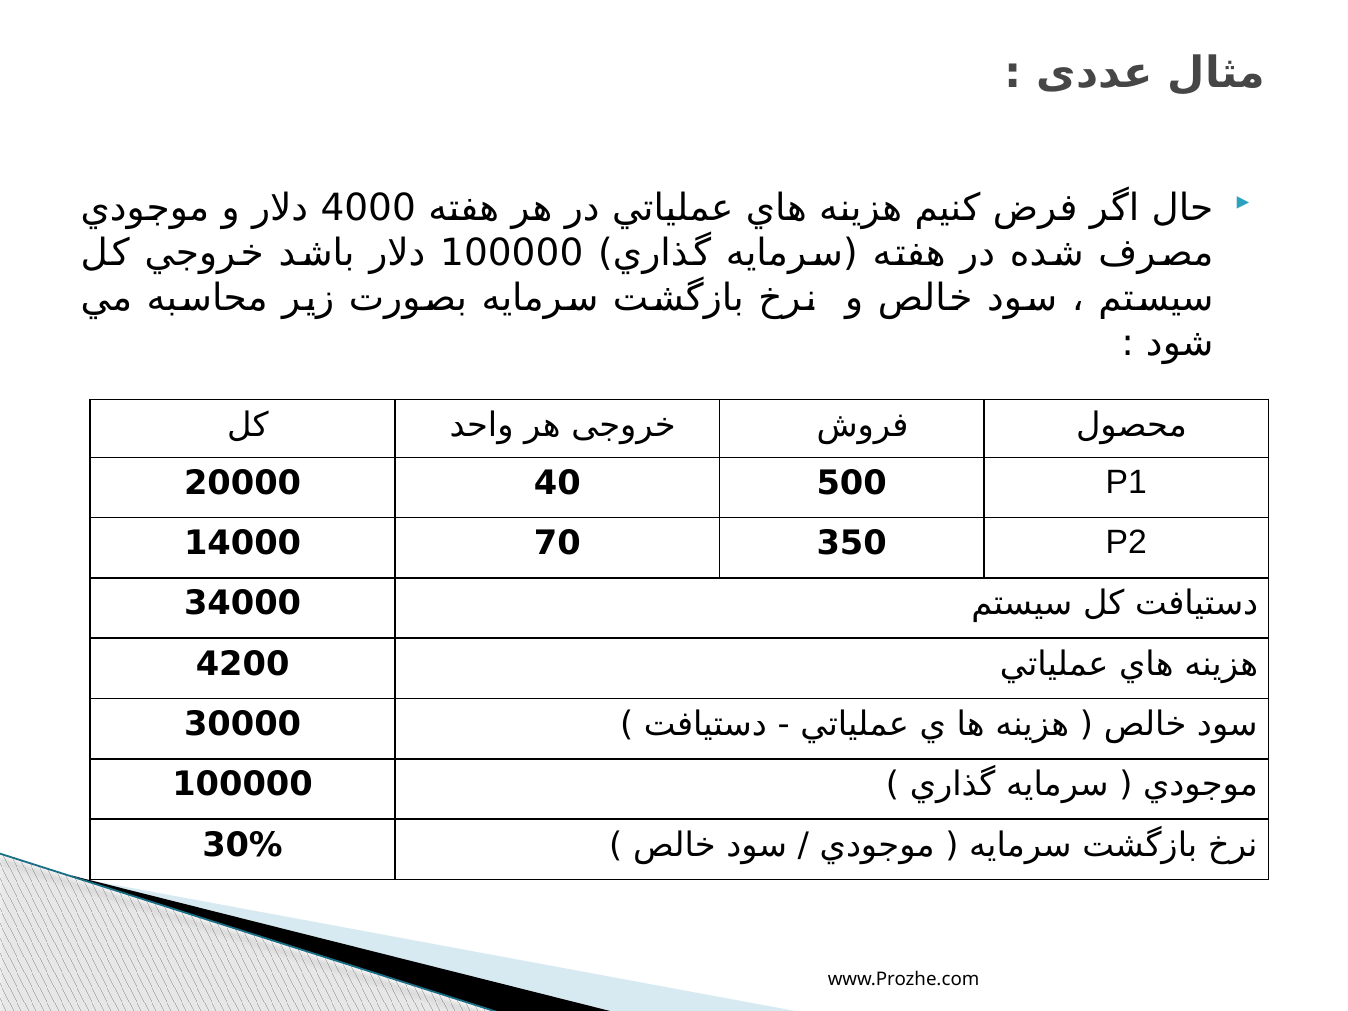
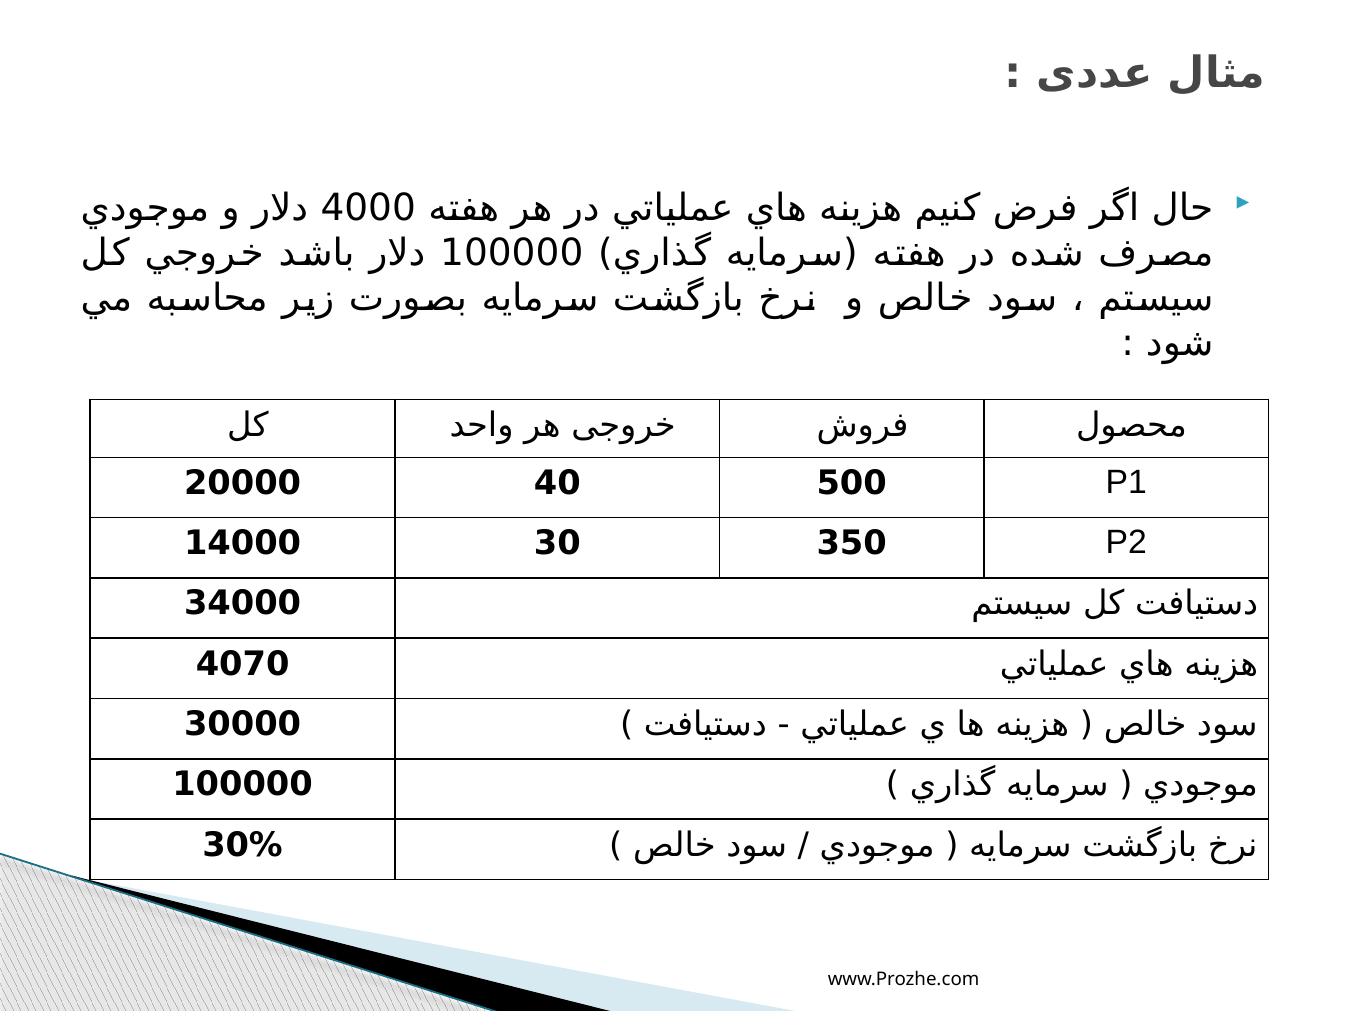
70: 70 -> 30 (557, 544)
4200: 4200 -> 4070 (243, 664)
